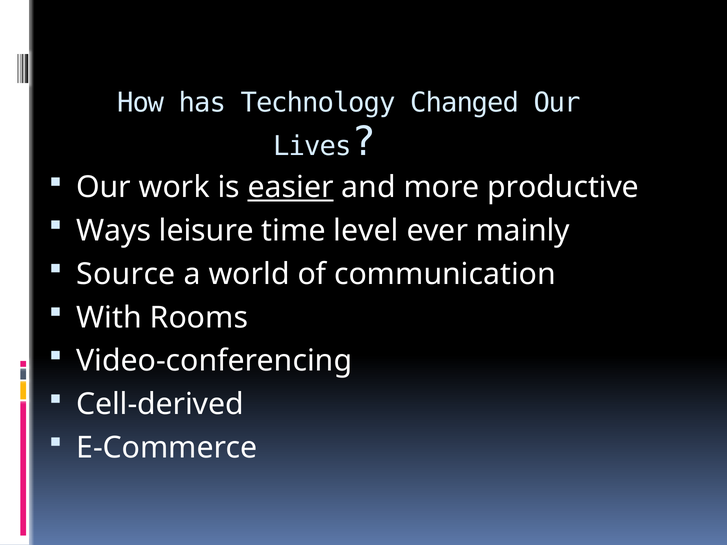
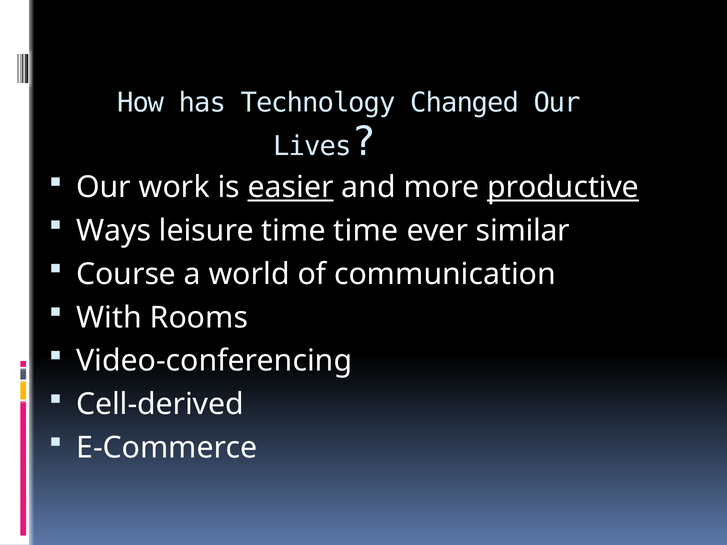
productive underline: none -> present (563, 187)
time level: level -> time (366, 231)
mainly: mainly -> similar (523, 231)
Source: Source -> Course (126, 274)
